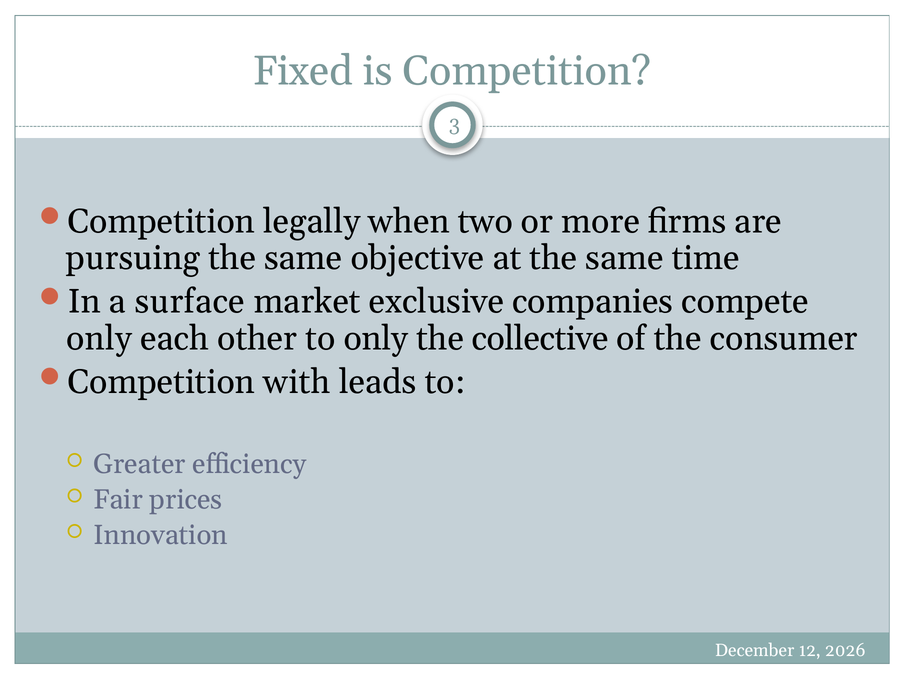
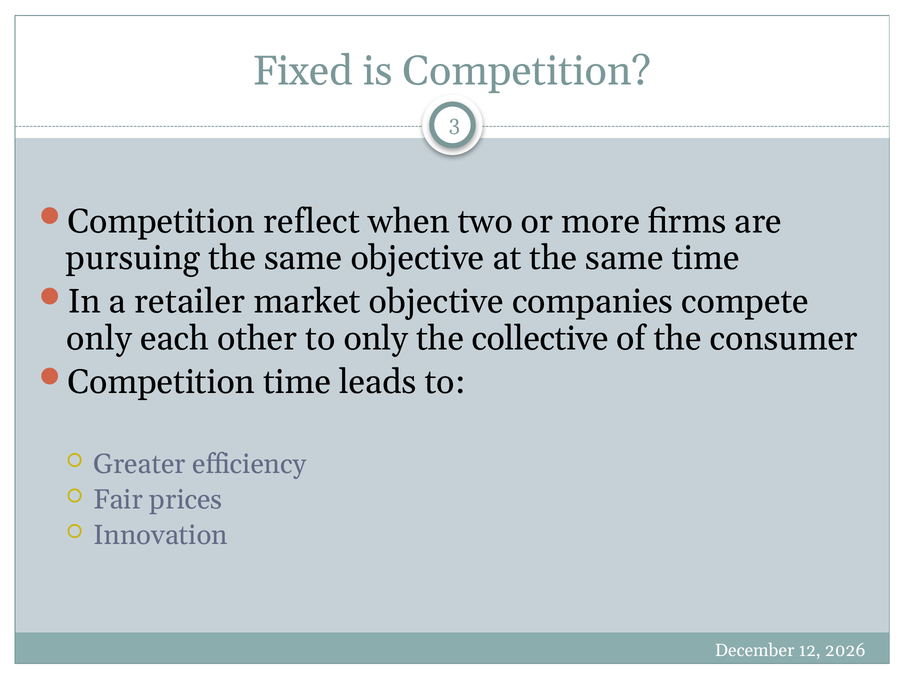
legally: legally -> reflect (312, 221)
surface: surface -> retailer (190, 302)
market exclusive: exclusive -> objective (436, 302)
Competition with: with -> time (297, 382)
